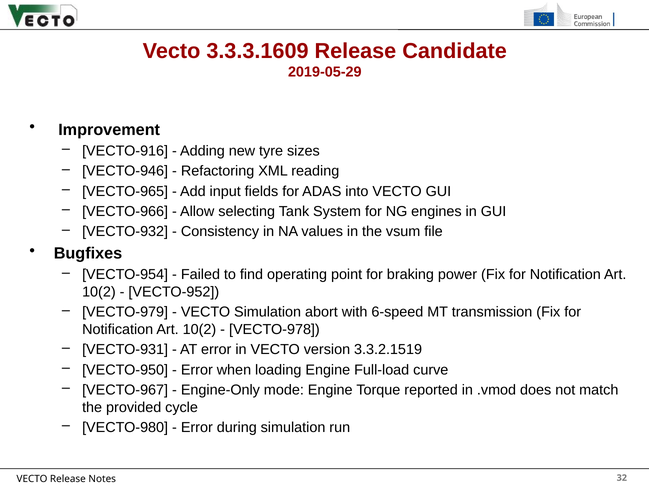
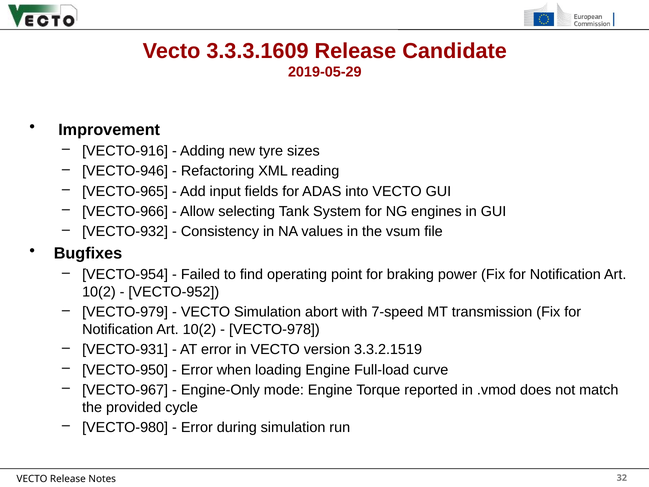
6-speed: 6-speed -> 7-speed (397, 312)
